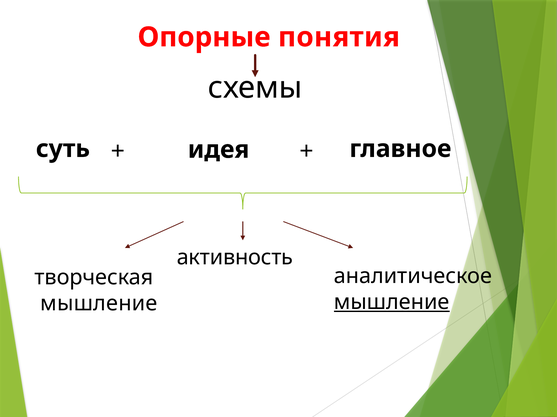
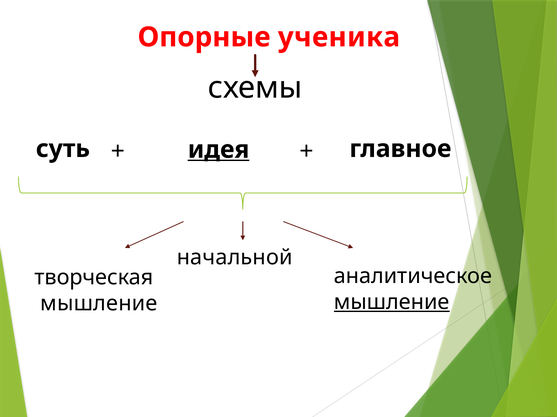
понятия: понятия -> ученика (339, 37)
идея underline: none -> present (219, 150)
активность: активность -> начальной (235, 258)
